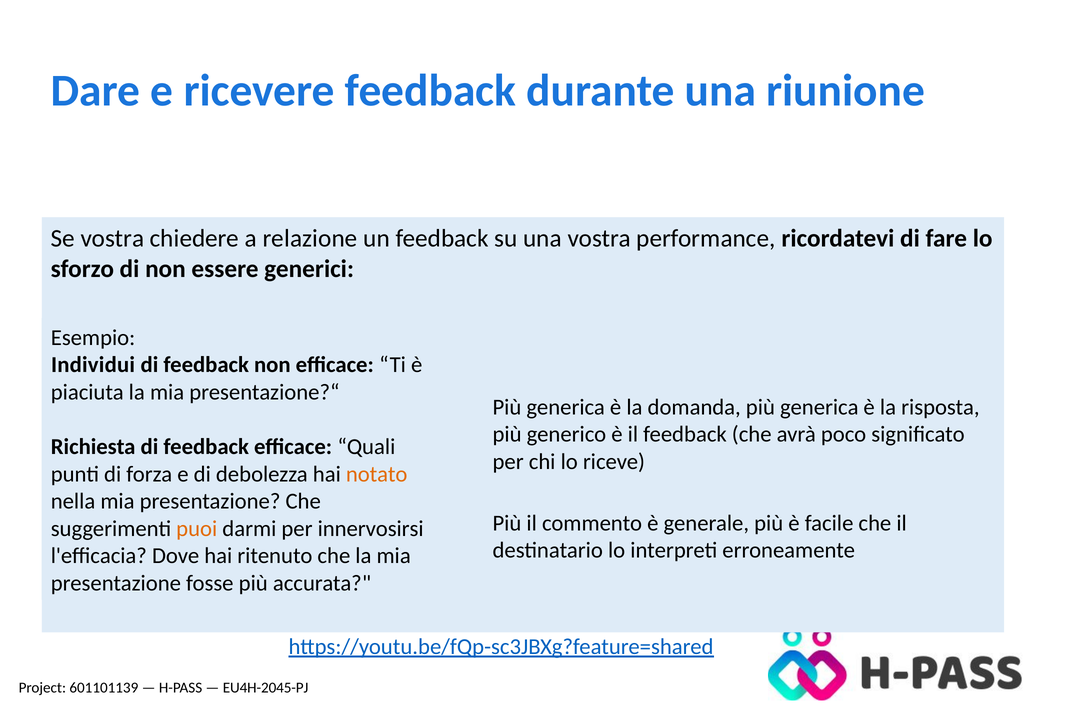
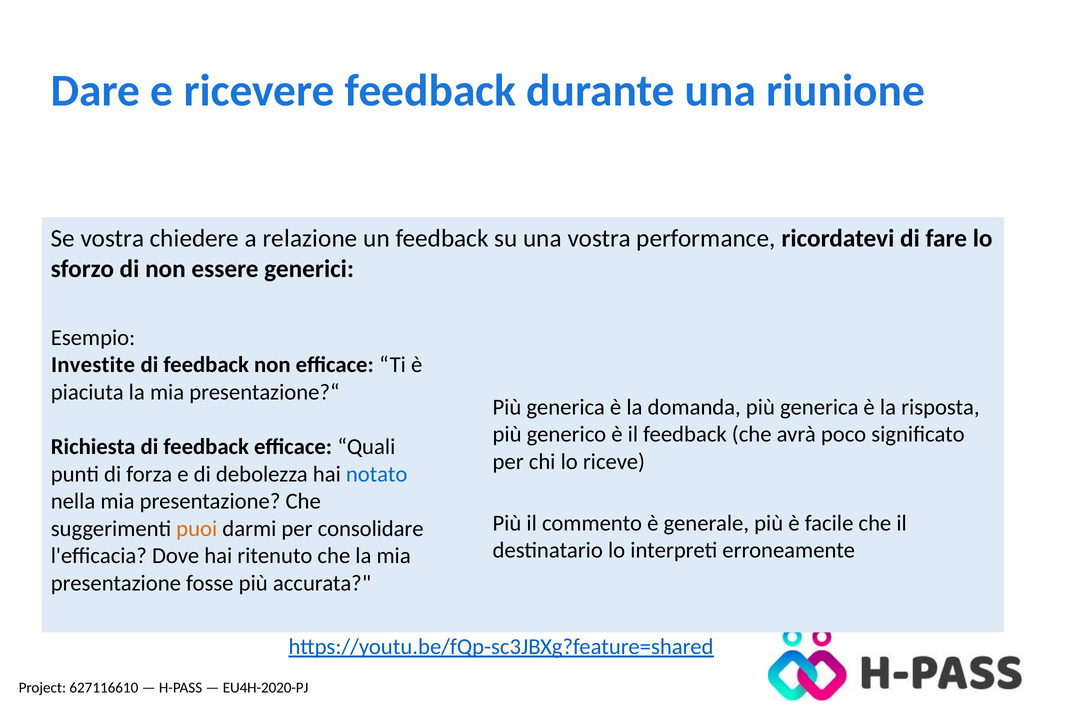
Individui: Individui -> Investite (93, 365)
notato colour: orange -> blue (377, 474)
innervosirsi: innervosirsi -> consolidare (371, 528)
601101139: 601101139 -> 627116610 (104, 687)
EU4H-2045-PJ: EU4H-2045-PJ -> EU4H-2020-PJ (266, 687)
